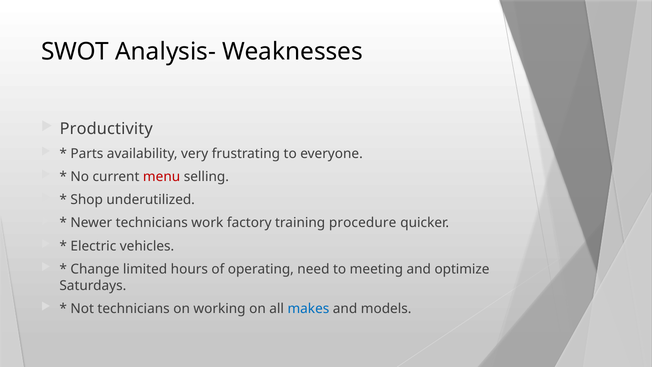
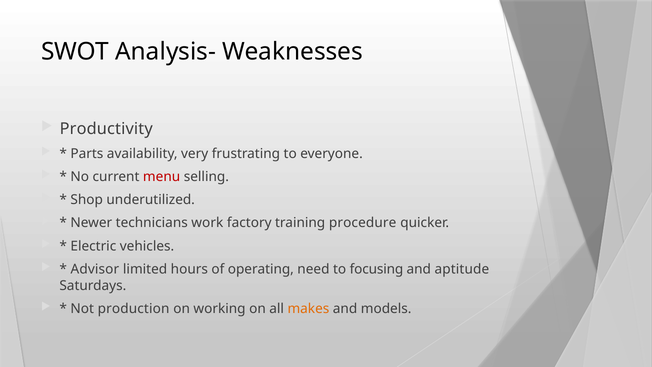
Change: Change -> Advisor (95, 269)
meeting: meeting -> focusing (376, 269)
optimize: optimize -> aptitude (462, 269)
Not technicians: technicians -> production (134, 309)
makes colour: blue -> orange (308, 309)
